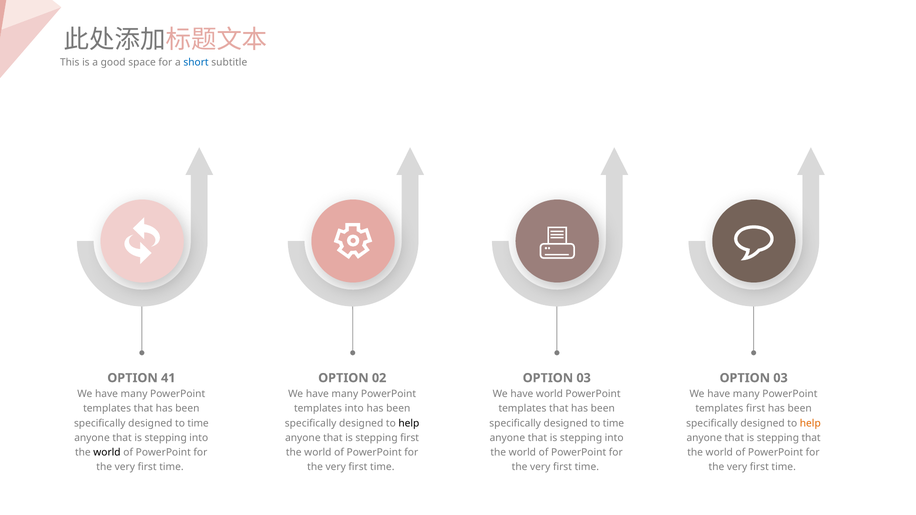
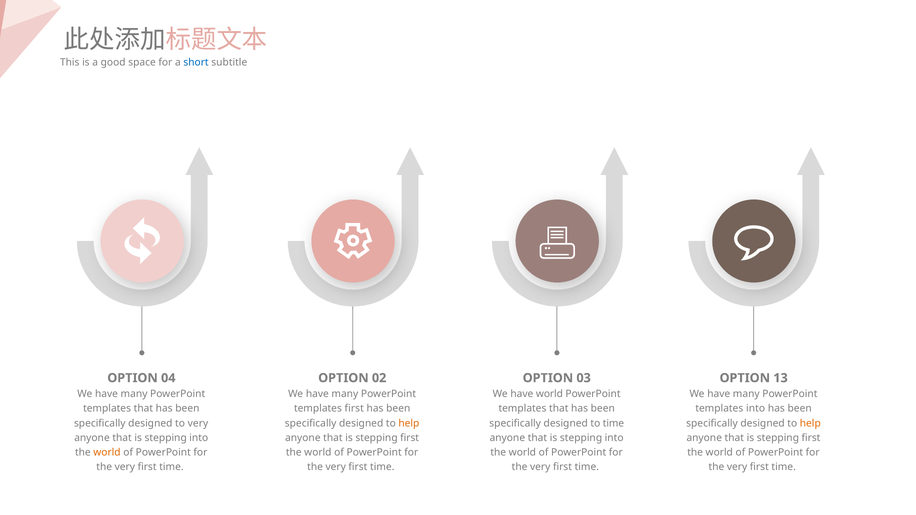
41: 41 -> 04 (168, 378)
03: 03 -> 13 (781, 378)
templates into: into -> first (354, 409)
templates first: first -> into (756, 409)
time: time -> very (198, 423)
help colour: black -> orange (409, 423)
that: that -> first (811, 438)
world colour: black -> orange (107, 453)
